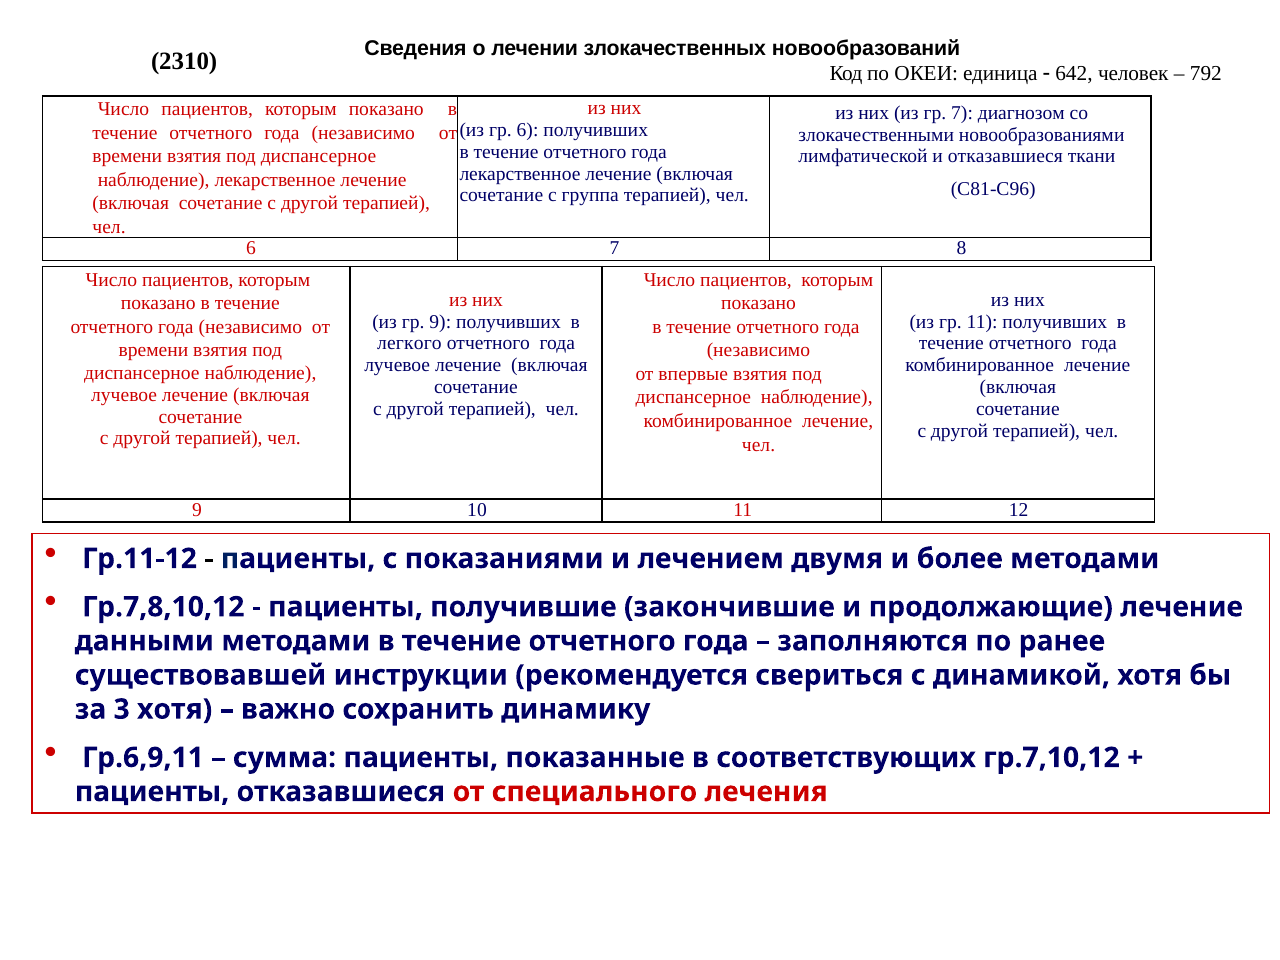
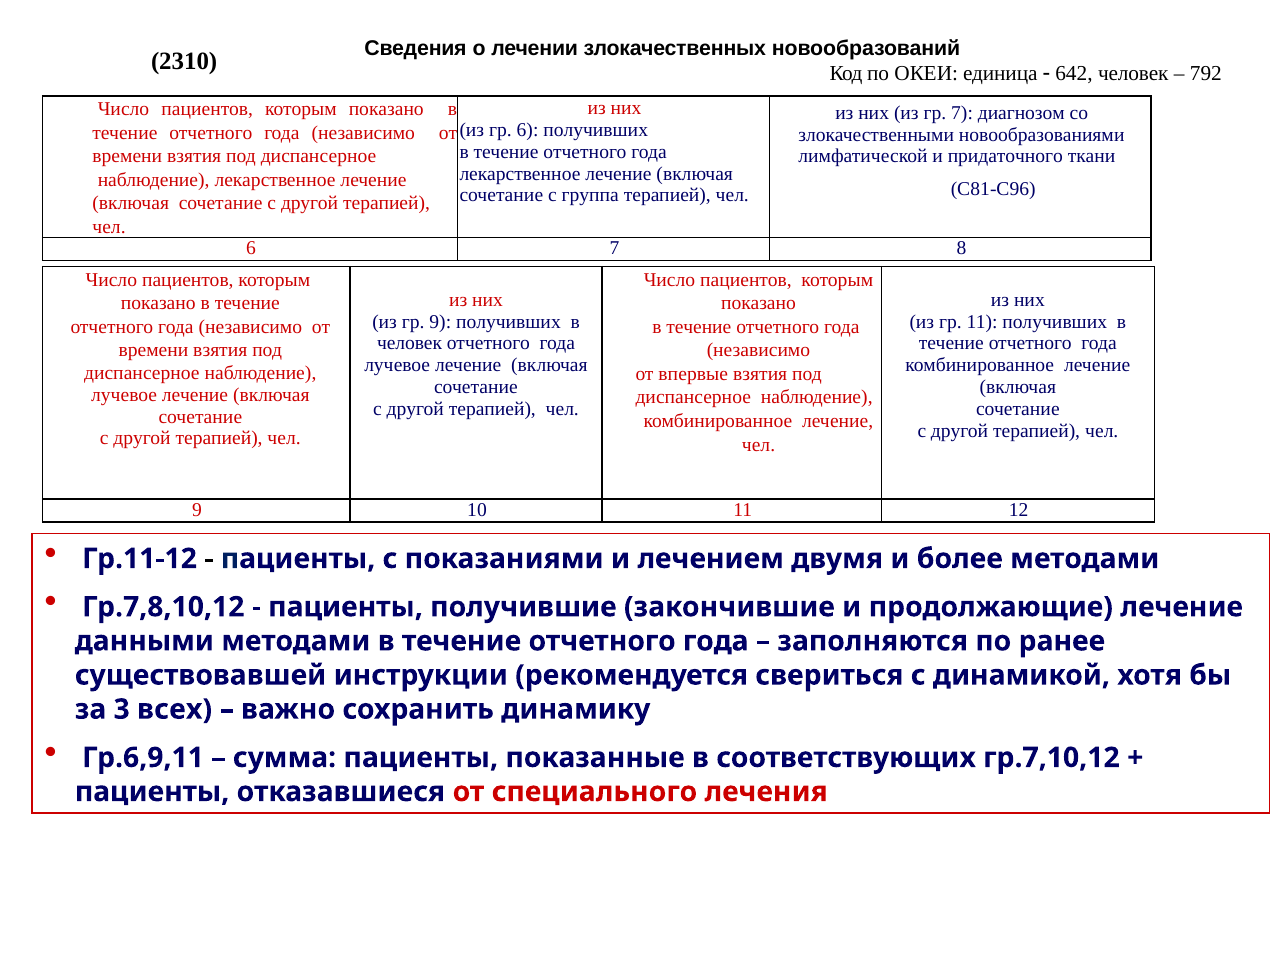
и отказавшиеся: отказавшиеся -> придаточного (1005, 156)
легкого: легкого -> человек (410, 344)
3 хотя: хотя -> всех (175, 709)
